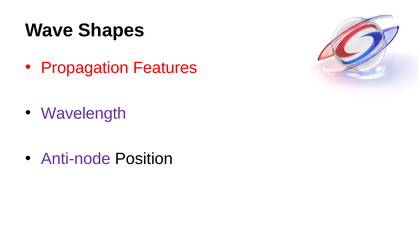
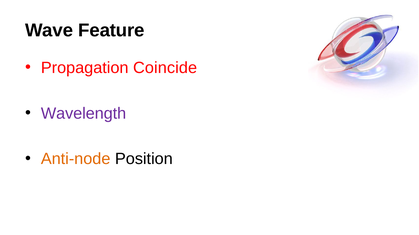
Shapes: Shapes -> Feature (111, 30)
Features: Features -> Coincide (165, 68)
Anti-node colour: purple -> orange (76, 159)
